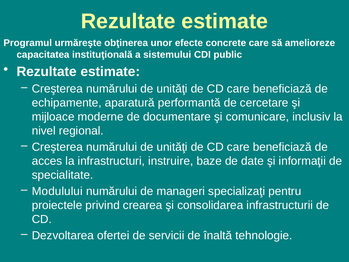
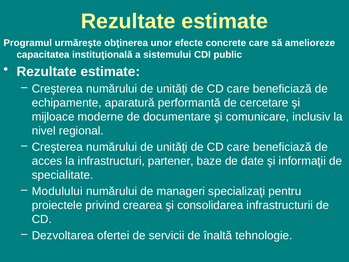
instruire: instruire -> partener (171, 161)
